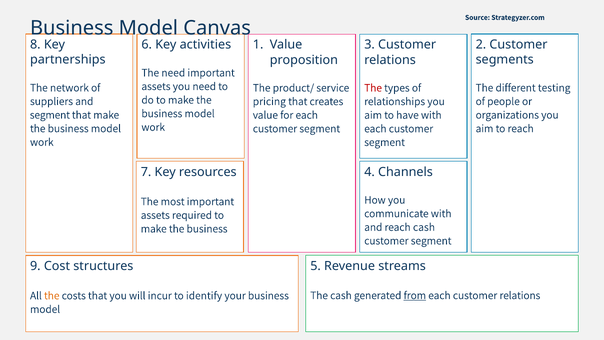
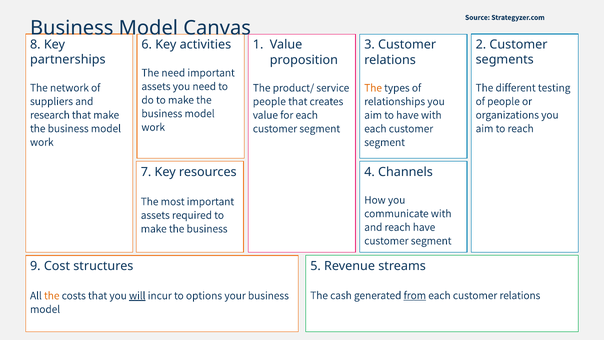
The colour: red -> orange (373, 88)
pricing: pricing -> people (269, 101)
segment: segment -> research (50, 115)
reach cash: cash -> have (424, 227)
will underline: none -> present (137, 295)
identify: identify -> options (204, 295)
